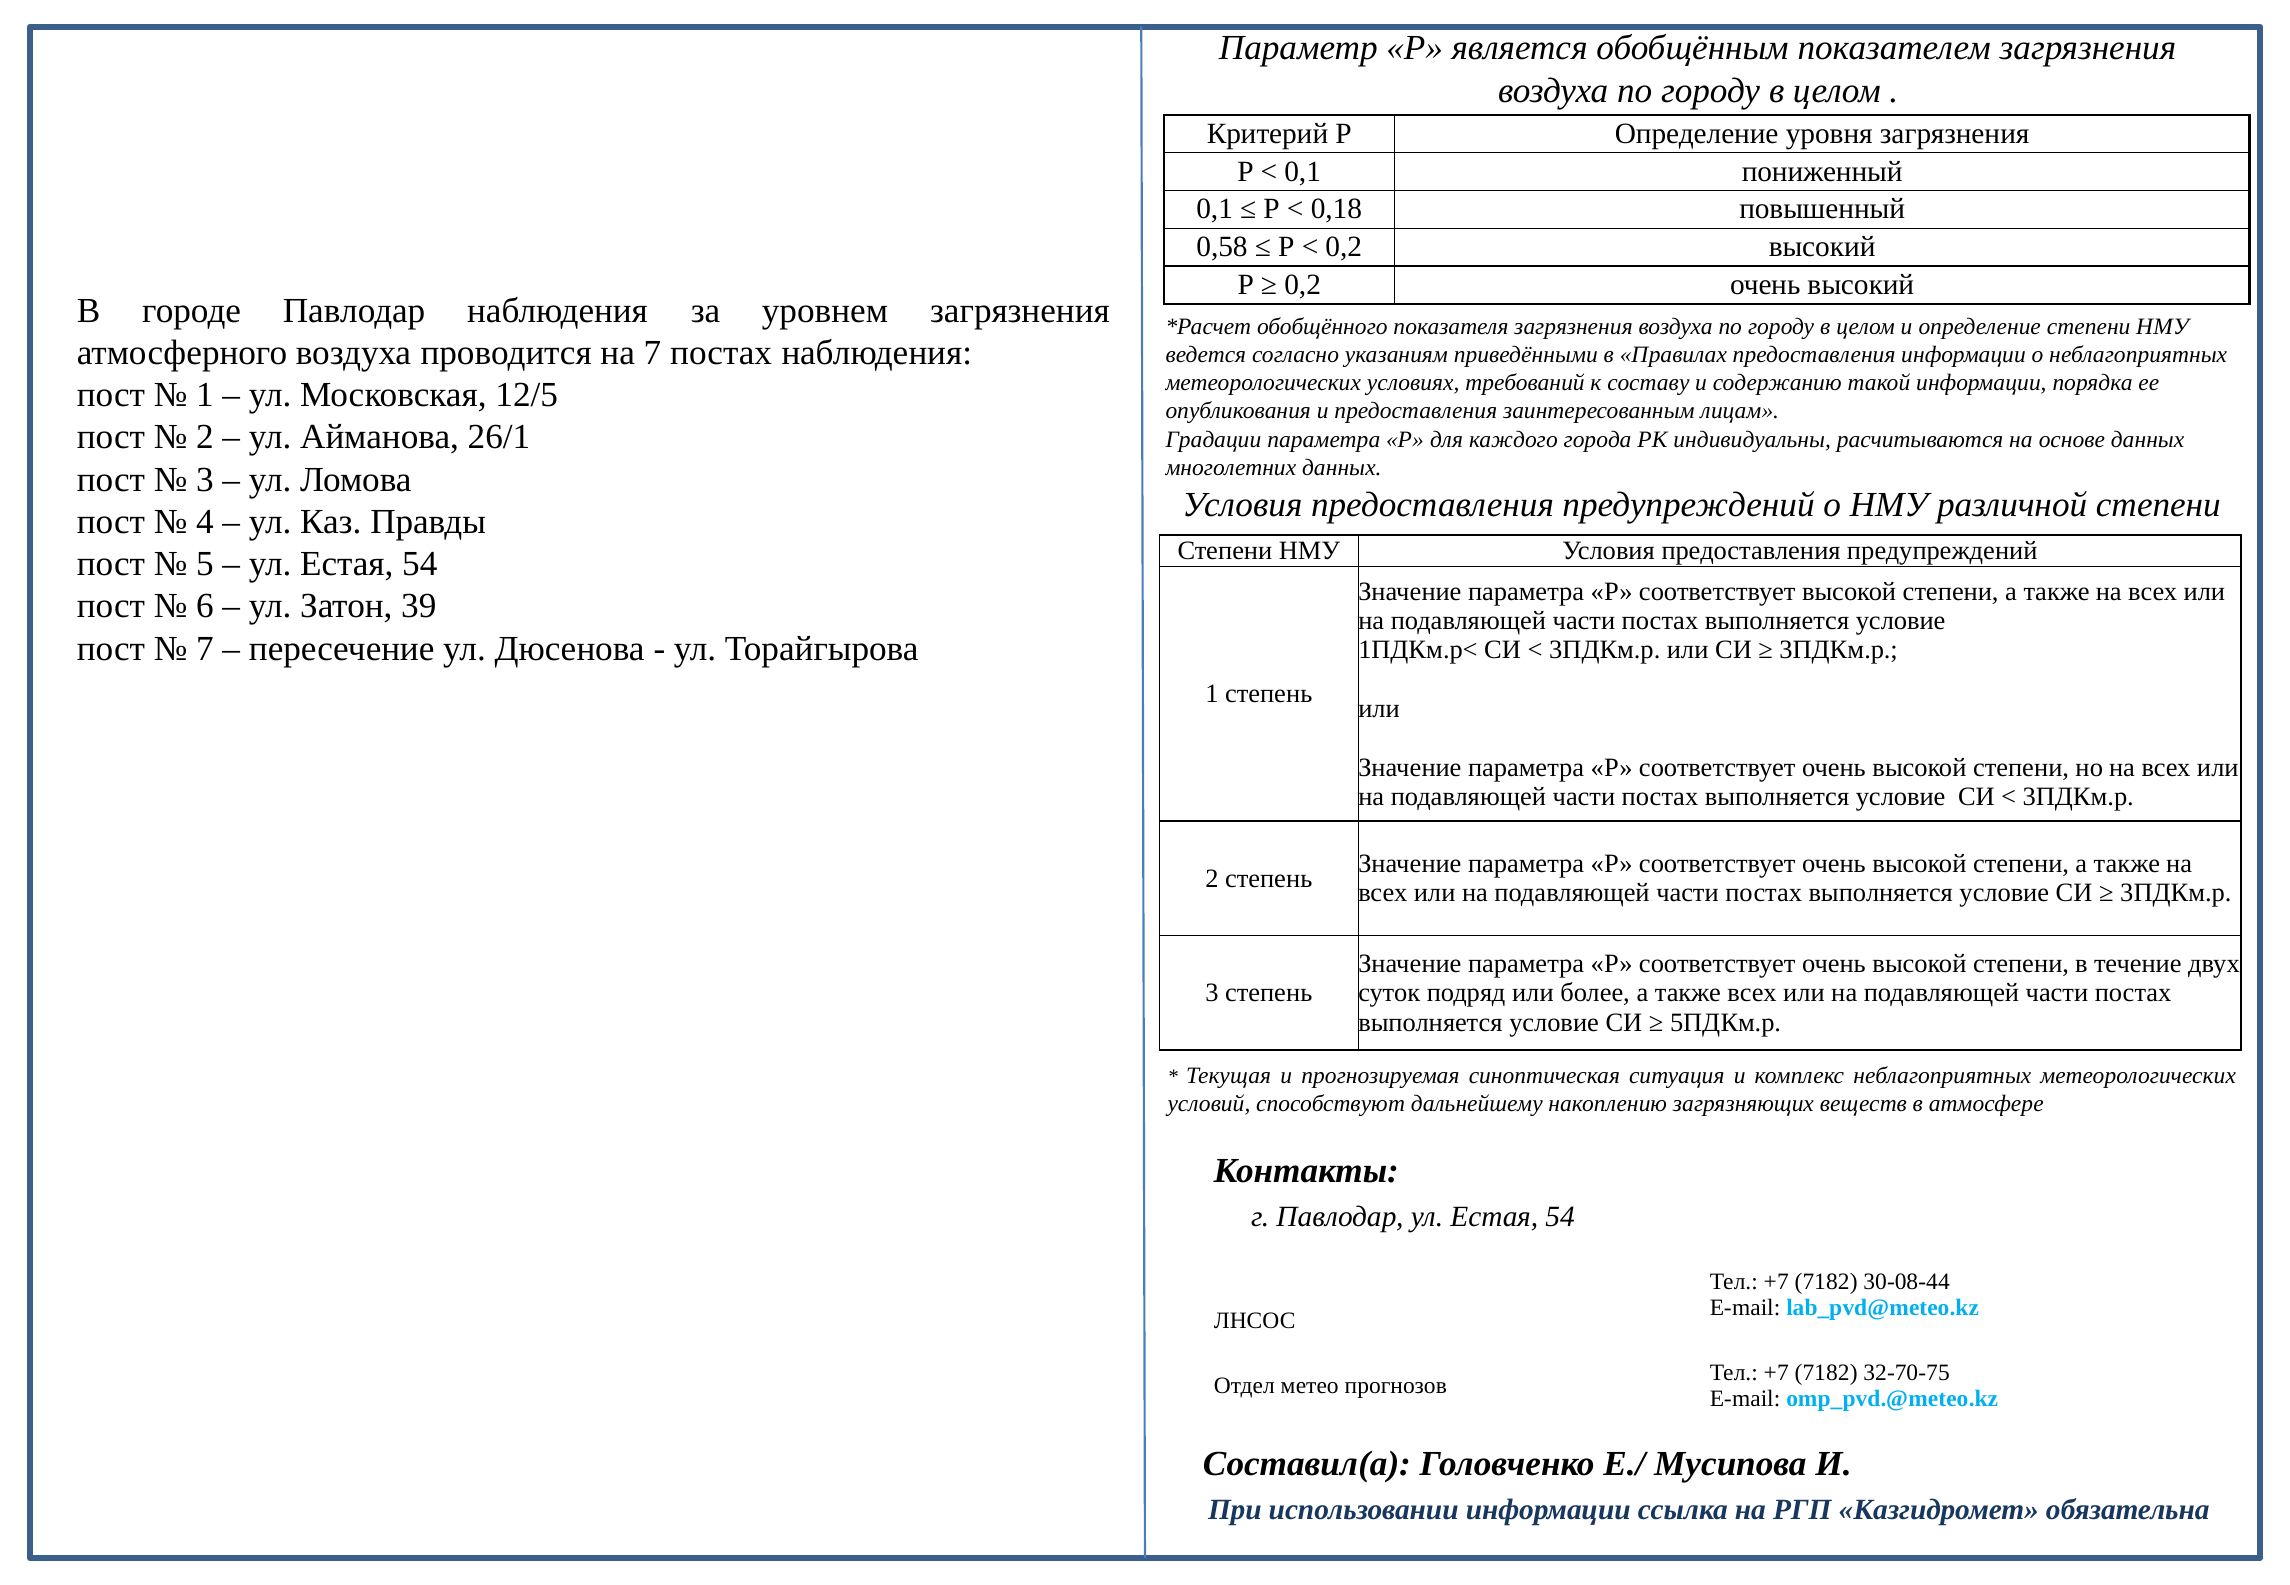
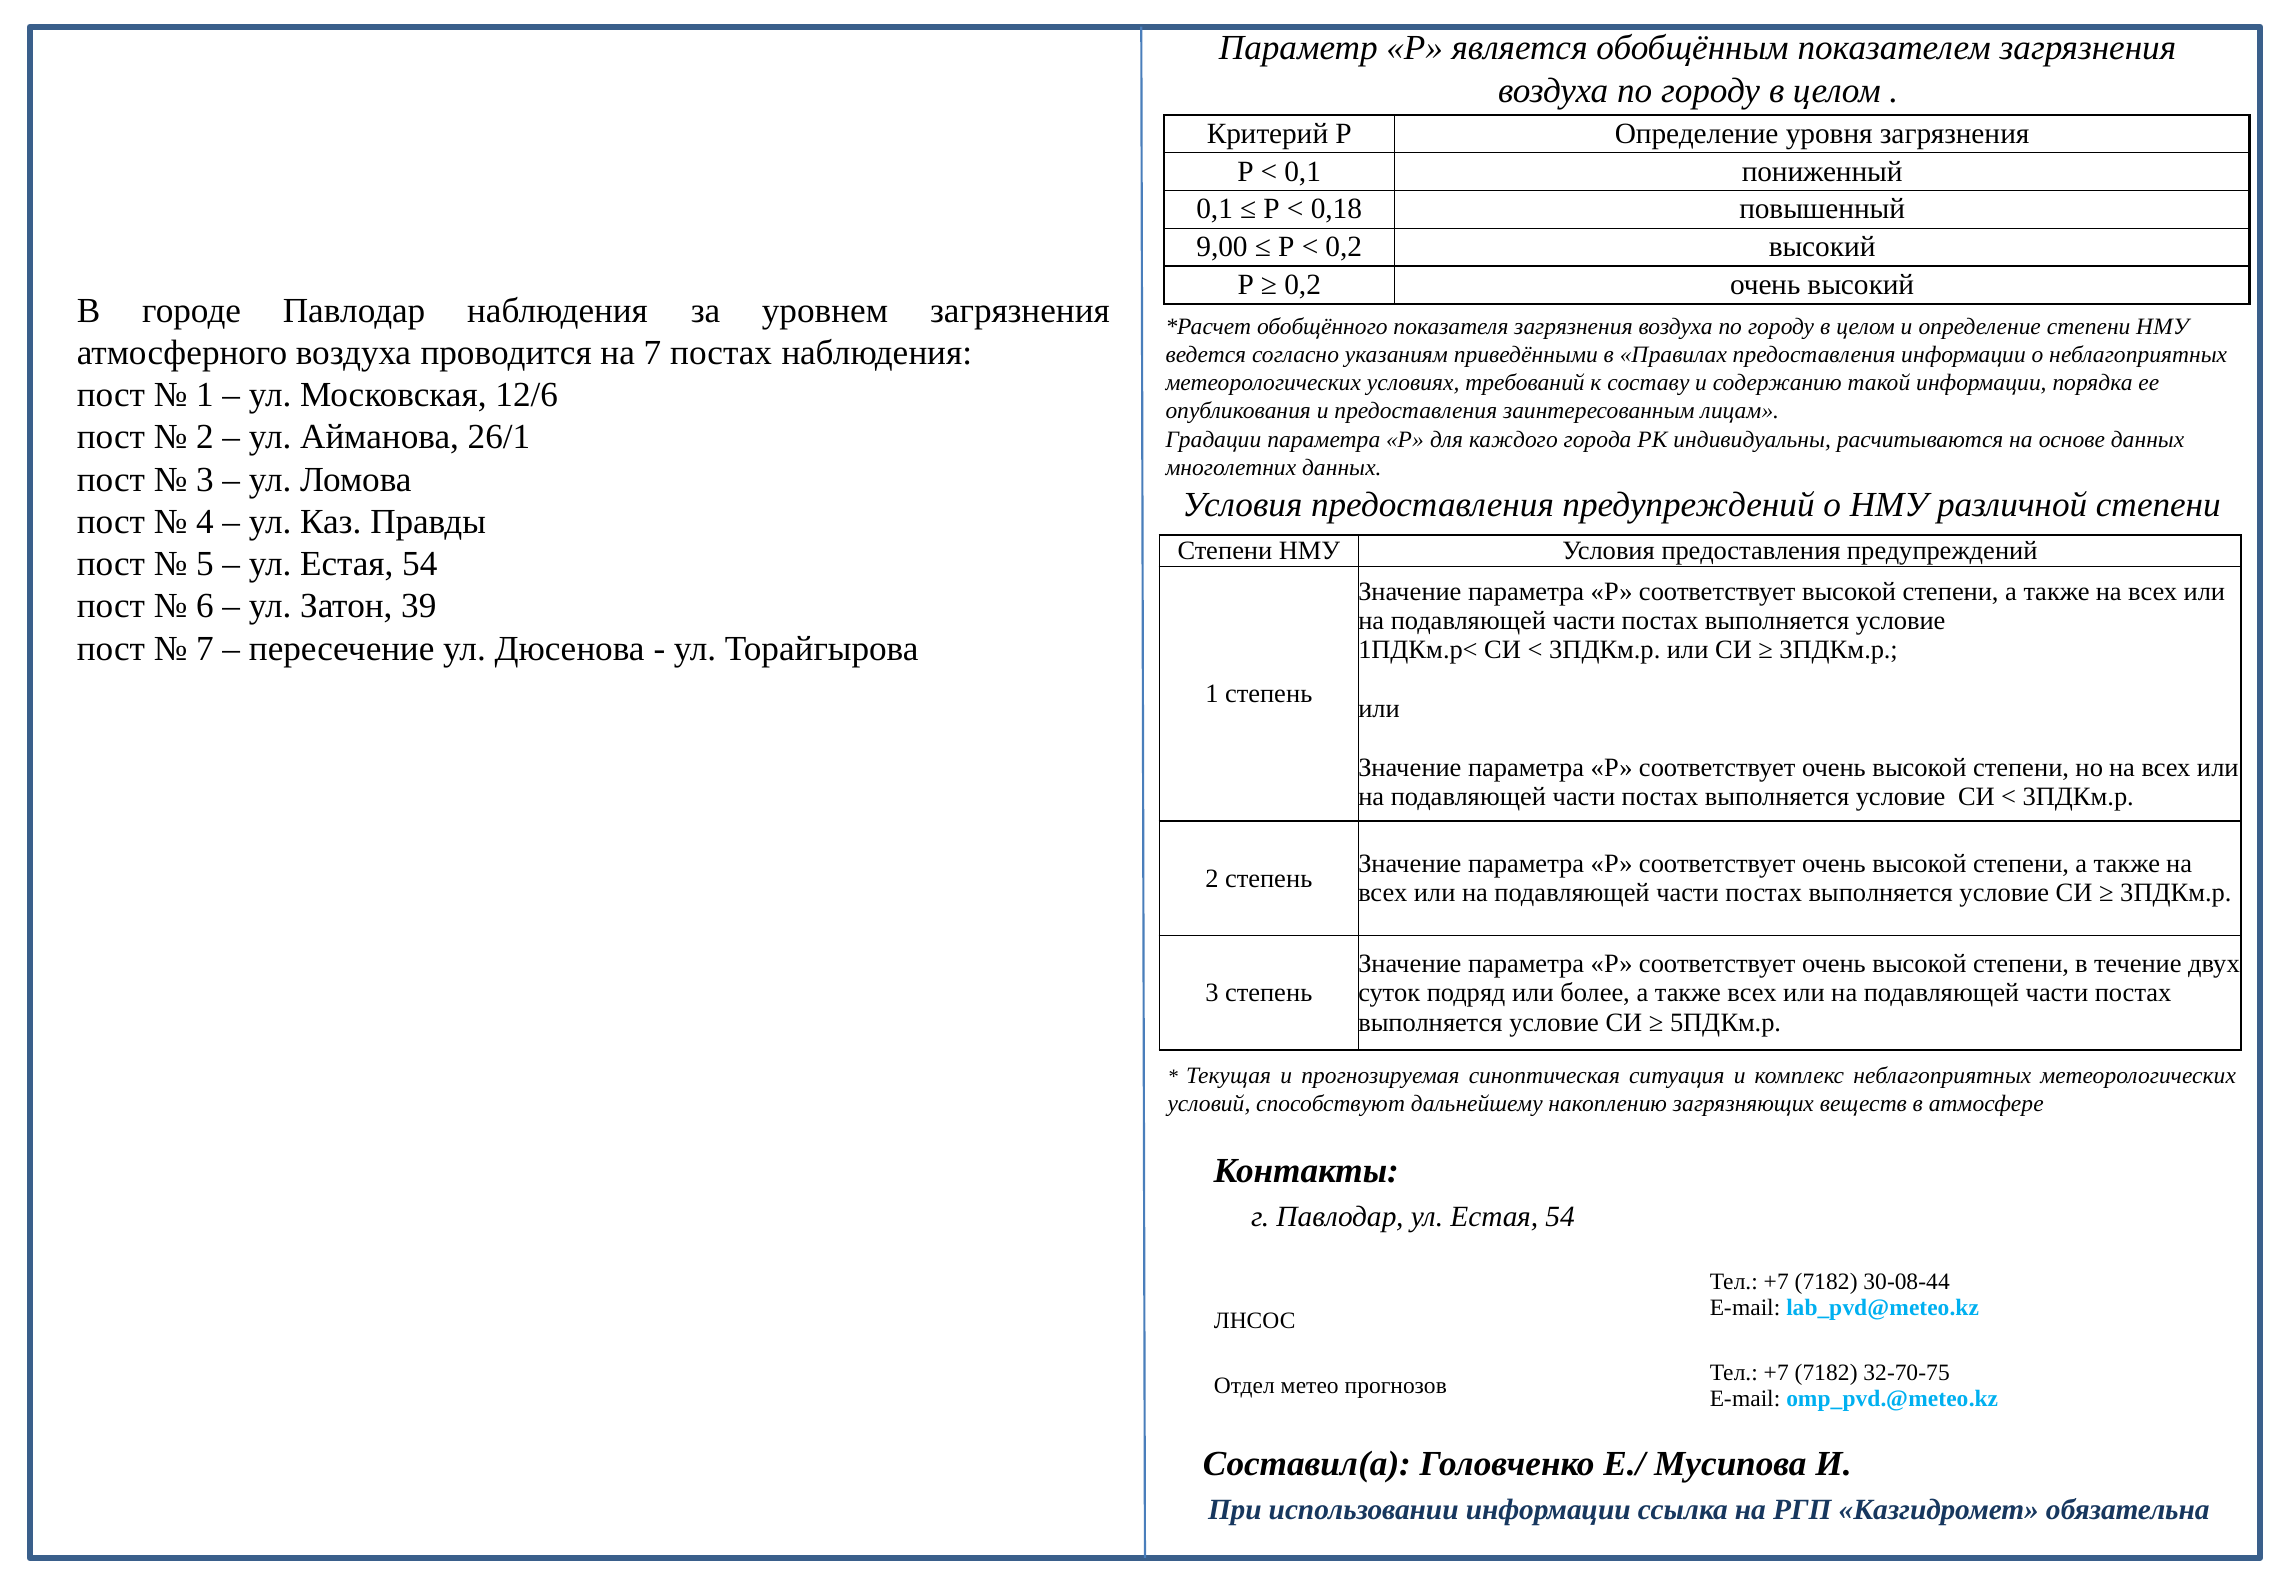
0,58: 0,58 -> 9,00 (1222, 247)
12/5: 12/5 -> 12/6 (527, 395)
